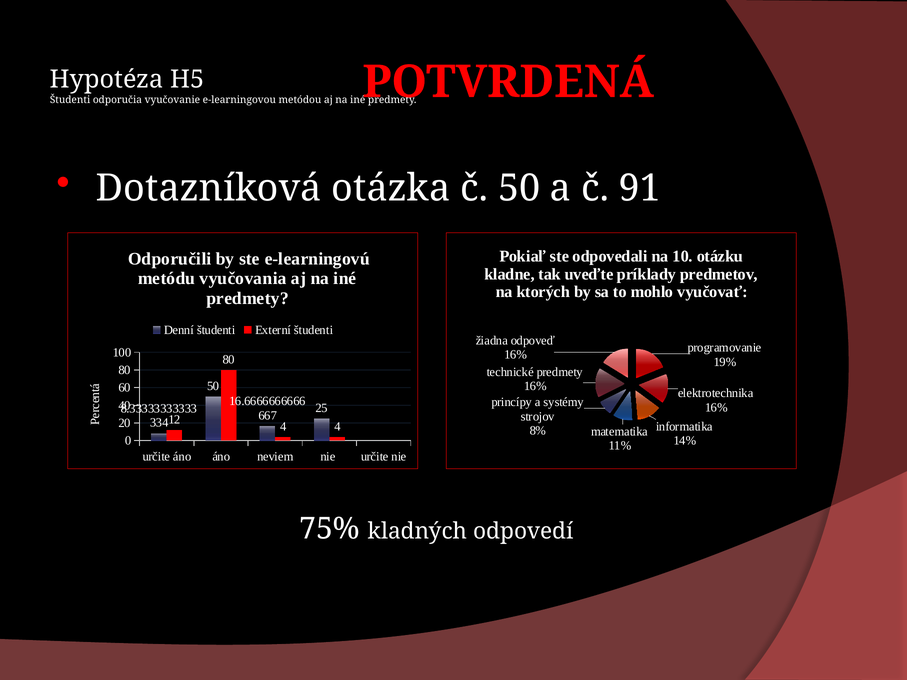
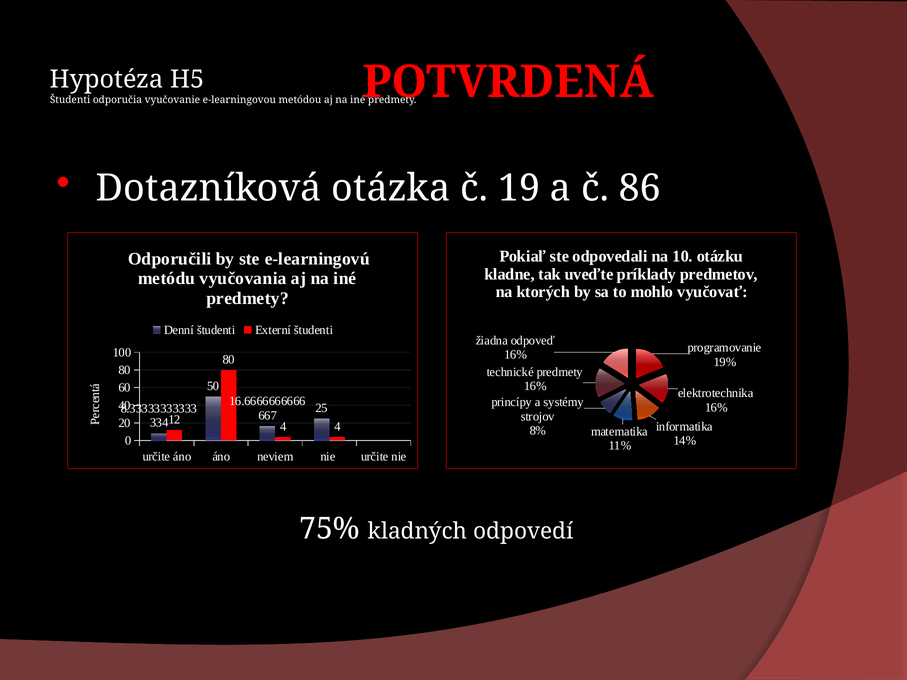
č 50: 50 -> 19 (519, 189)
91: 91 -> 86 (640, 189)
